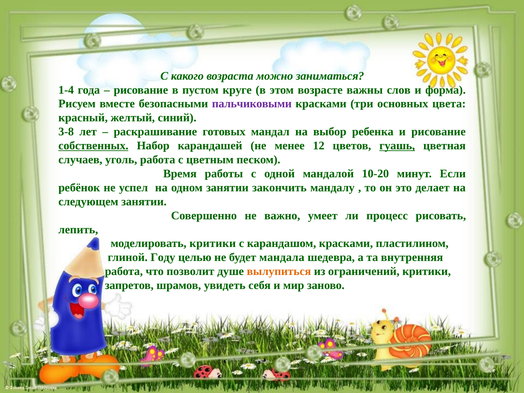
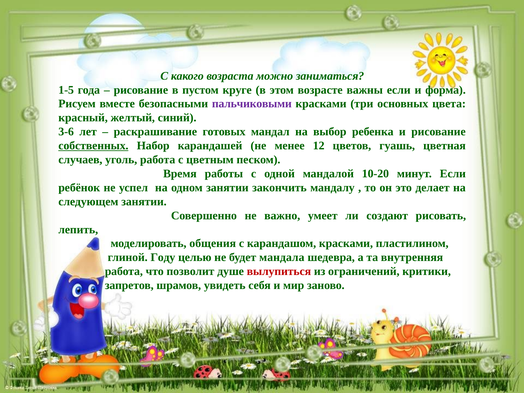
1-4: 1-4 -> 1-5 (66, 90)
важны слов: слов -> если (399, 90)
3-8: 3-8 -> 3-6 (66, 132)
гуашь underline: present -> none (397, 146)
процесс: процесс -> создают (387, 216)
моделировать критики: критики -> общения (213, 243)
вылупиться colour: orange -> red (279, 271)
